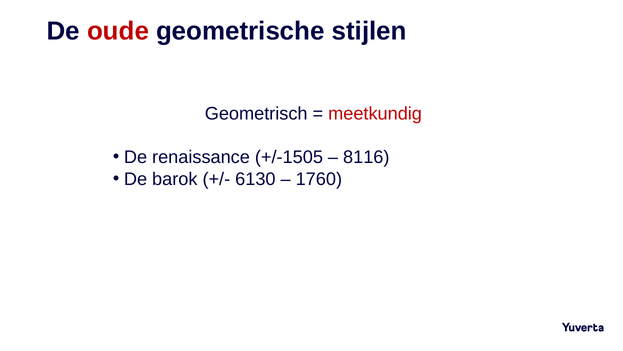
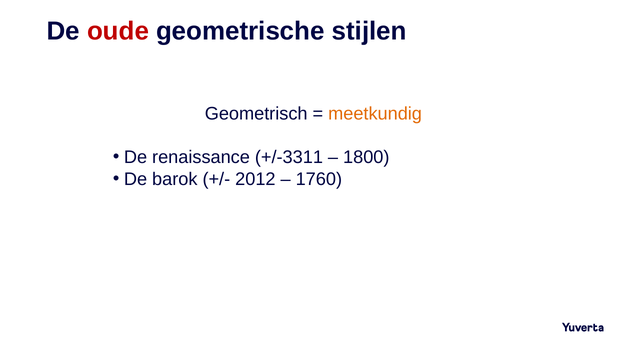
meetkundig colour: red -> orange (375, 113)
+/-1505: +/-1505 -> +/-3311 (289, 157)
8116: 8116 -> 1800 (366, 157)
6130: 6130 -> 2012 (255, 179)
